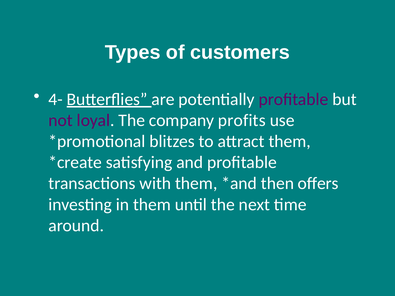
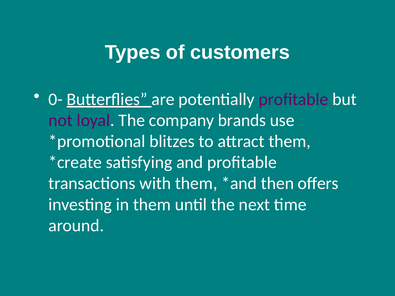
4-: 4- -> 0- (56, 99)
profits: profits -> brands (242, 120)
